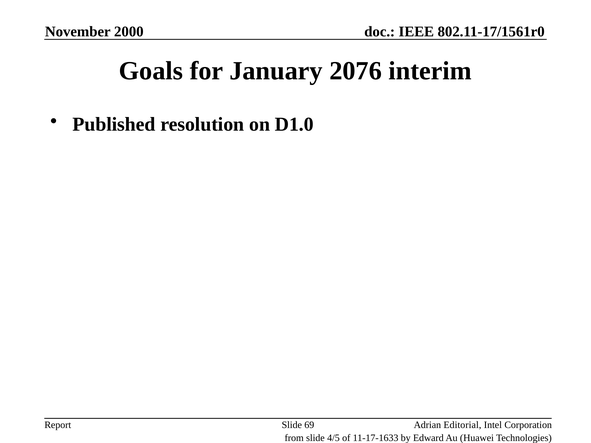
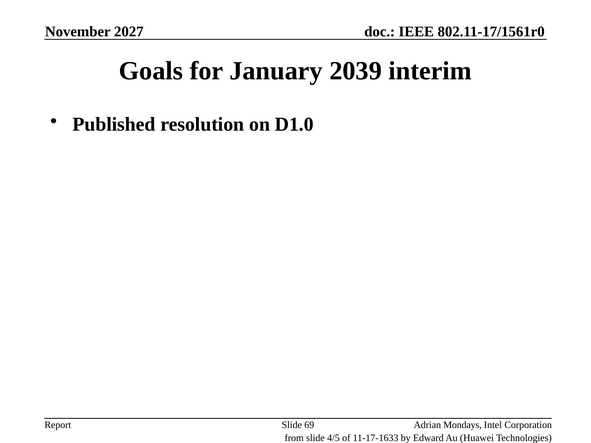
2000: 2000 -> 2027 (129, 32)
2076: 2076 -> 2039 (356, 71)
Editorial: Editorial -> Mondays (463, 425)
